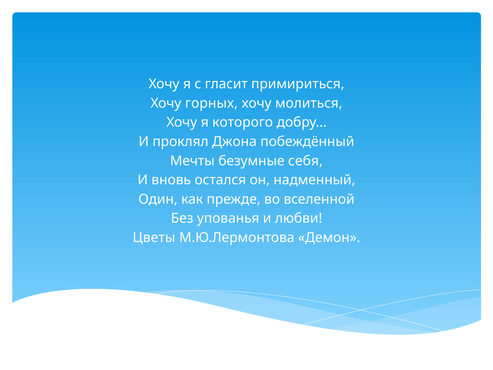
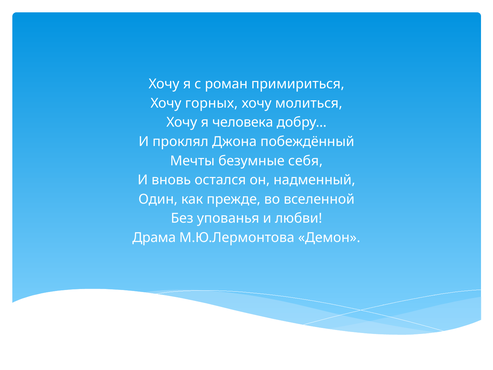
гласит: гласит -> роман (226, 84)
которого: которого -> человека (243, 122)
Цветы: Цветы -> Драма (154, 238)
